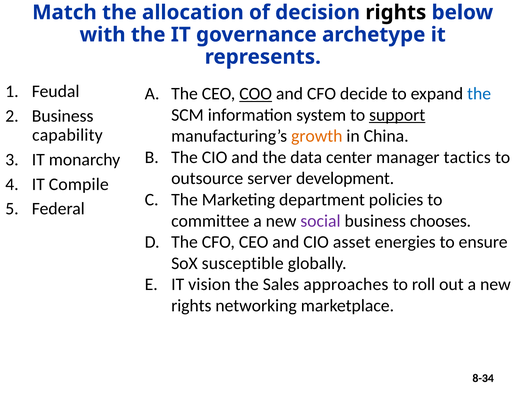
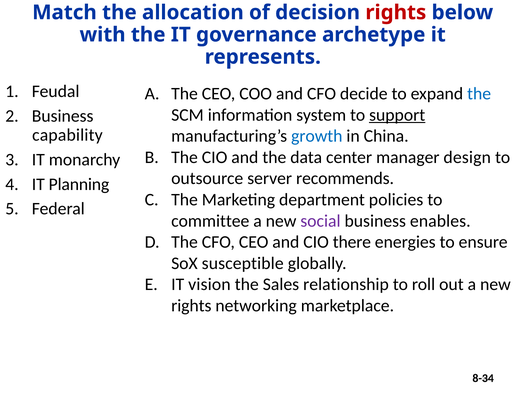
rights colour: black -> red (396, 12)
COO underline: present -> none (256, 94)
growth colour: orange -> blue (317, 136)
tactics: tactics -> design (467, 158)
development: development -> recommends (345, 179)
Compile: Compile -> Planning (79, 184)
chooses: chooses -> enables (440, 221)
asset: asset -> there (352, 242)
approaches: approaches -> relationship (346, 285)
